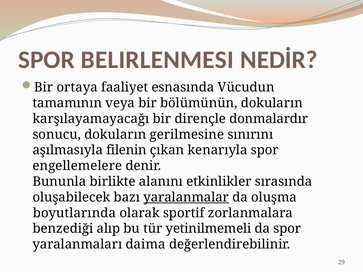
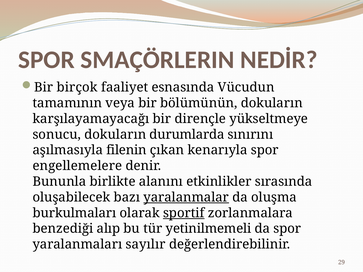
BELIRLENMESI: BELIRLENMESI -> SMAÇÖRLERIN (157, 60)
ortaya: ortaya -> birçok (77, 87)
donmalardır: donmalardır -> yükseltmeye (269, 119)
gerilmesine: gerilmesine -> durumlarda (187, 135)
boyutlarında: boyutlarında -> burkulmaları (74, 213)
sportif underline: none -> present (184, 213)
daima: daima -> sayılır (146, 245)
